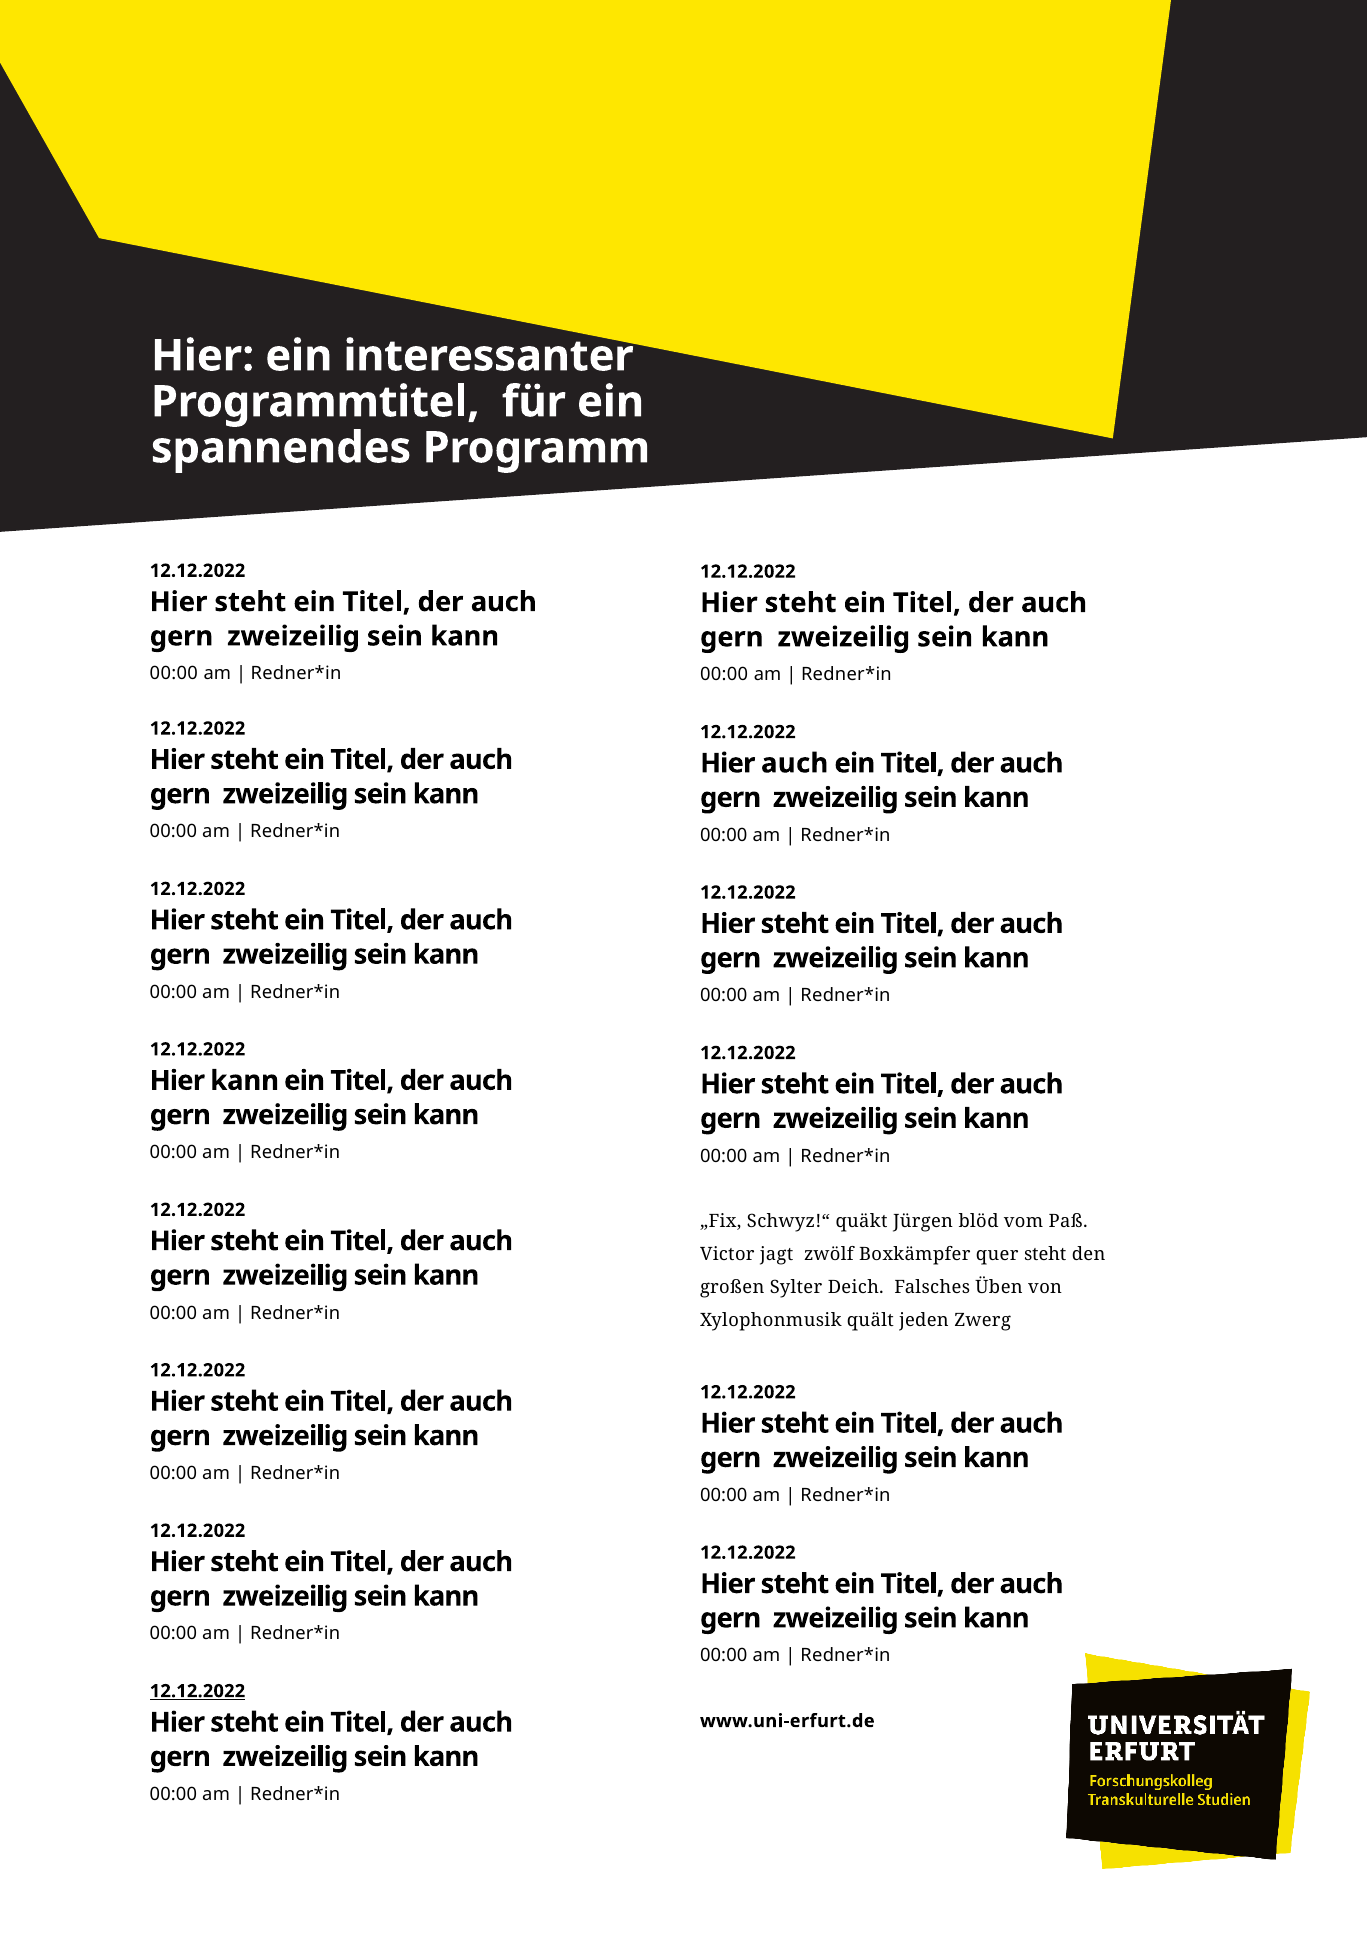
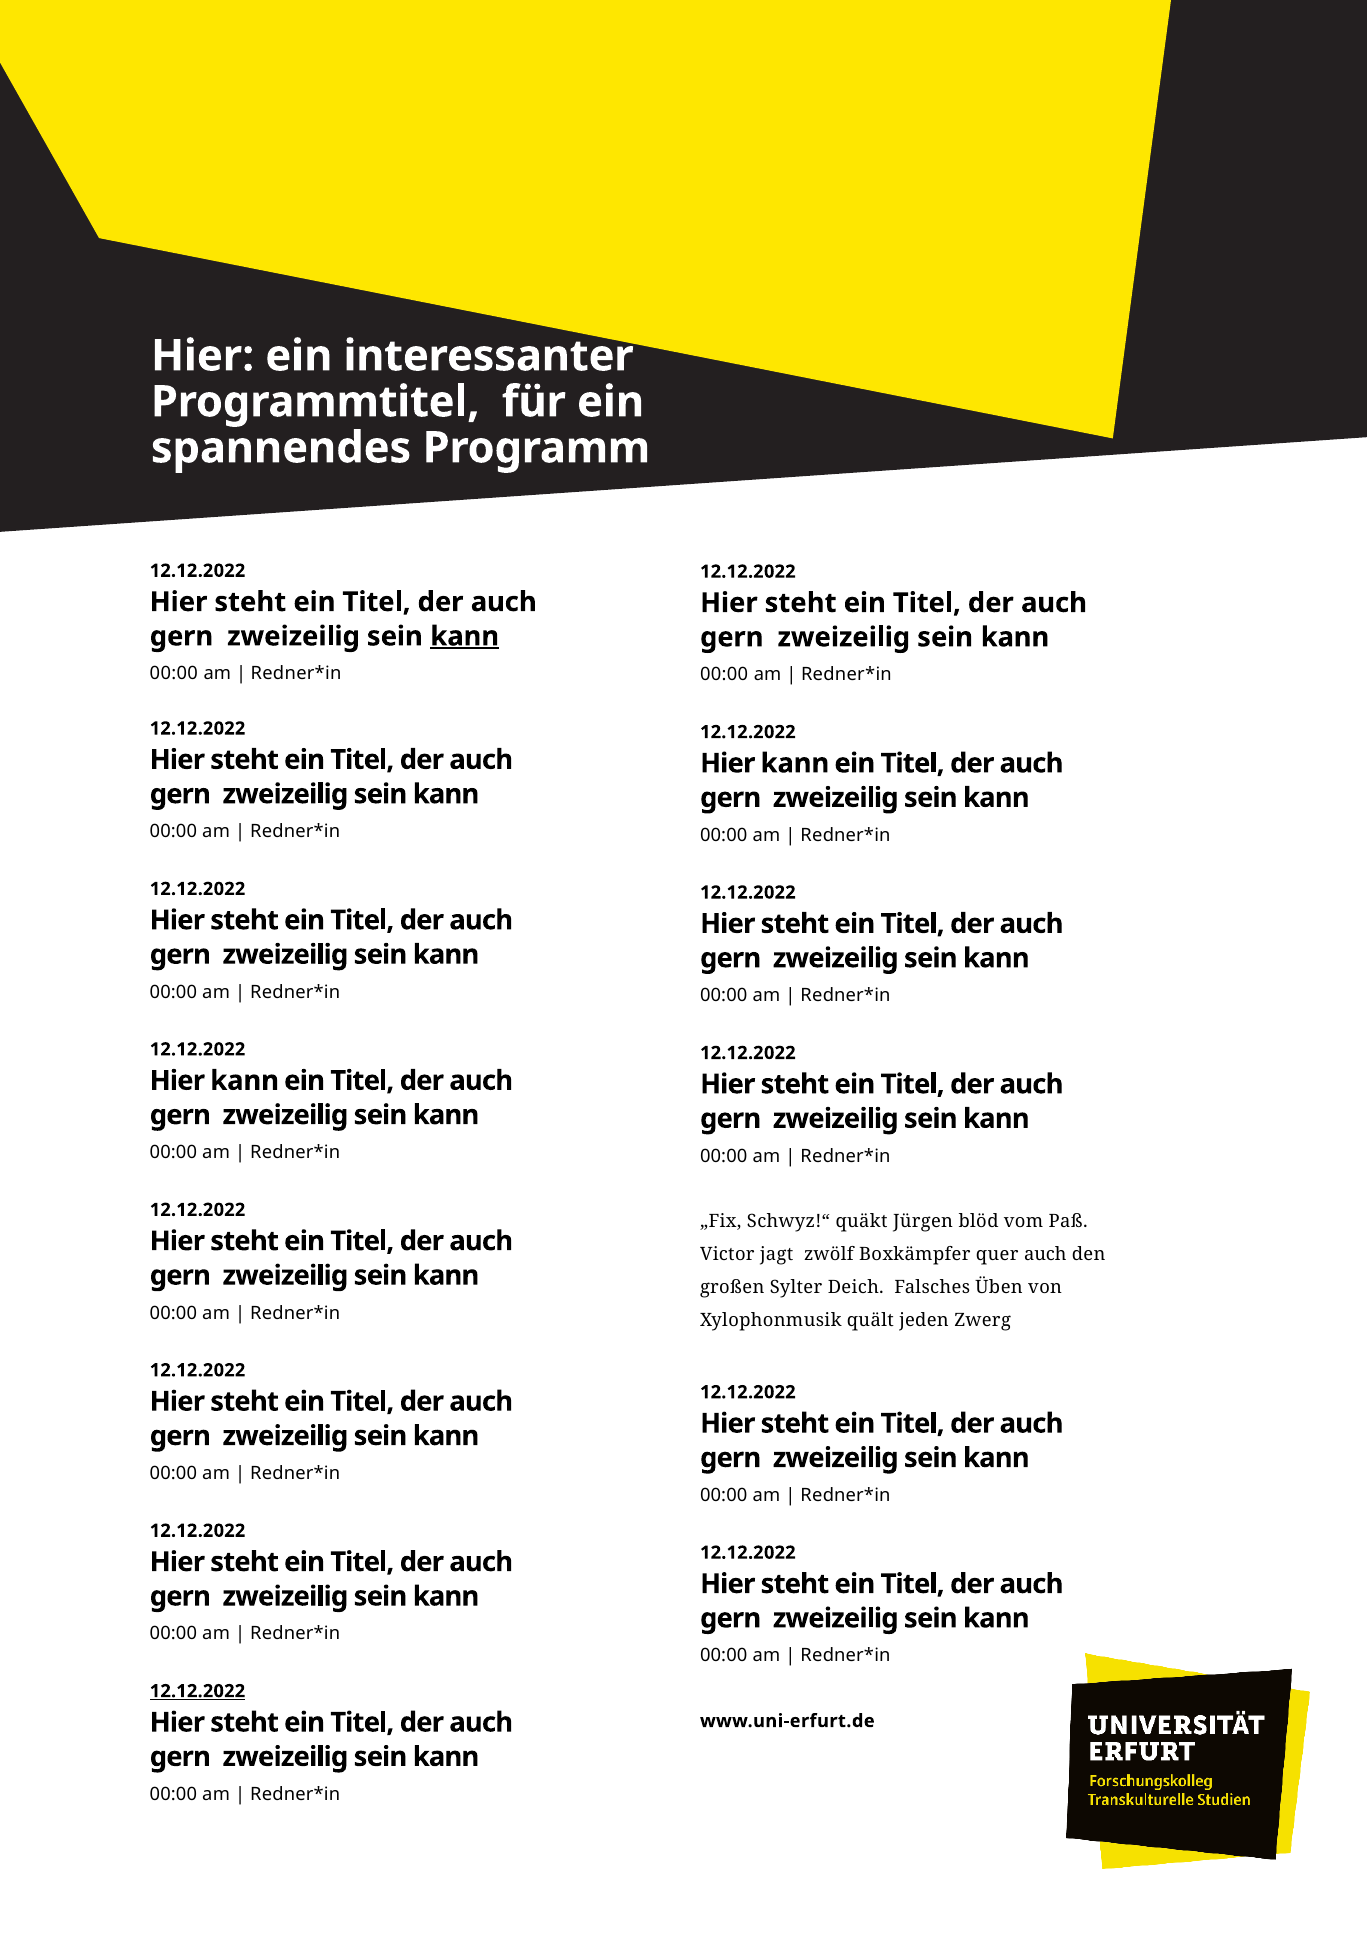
kann underline: none -> present (465, 636)
auch: auch -> kann (795, 763)
quer steht: steht -> auch (1045, 1254)
